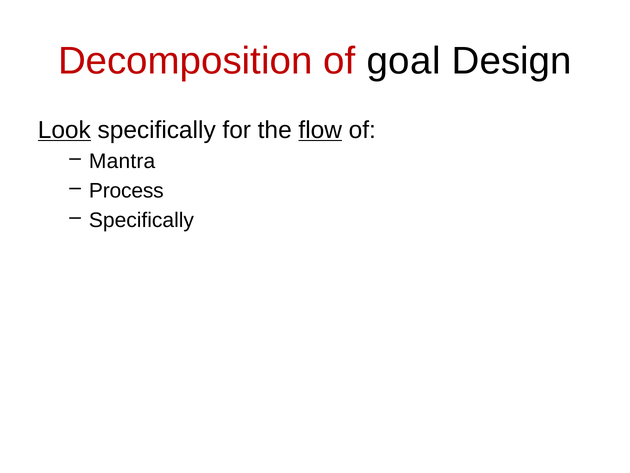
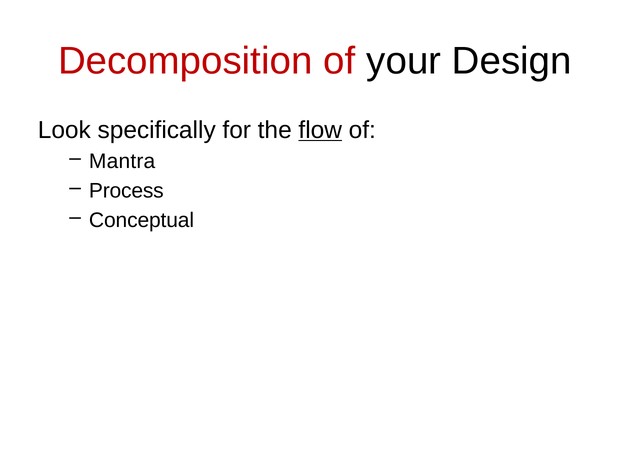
goal: goal -> your (404, 61)
Look underline: present -> none (64, 130)
Specifically: Specifically -> Conceptual (142, 220)
